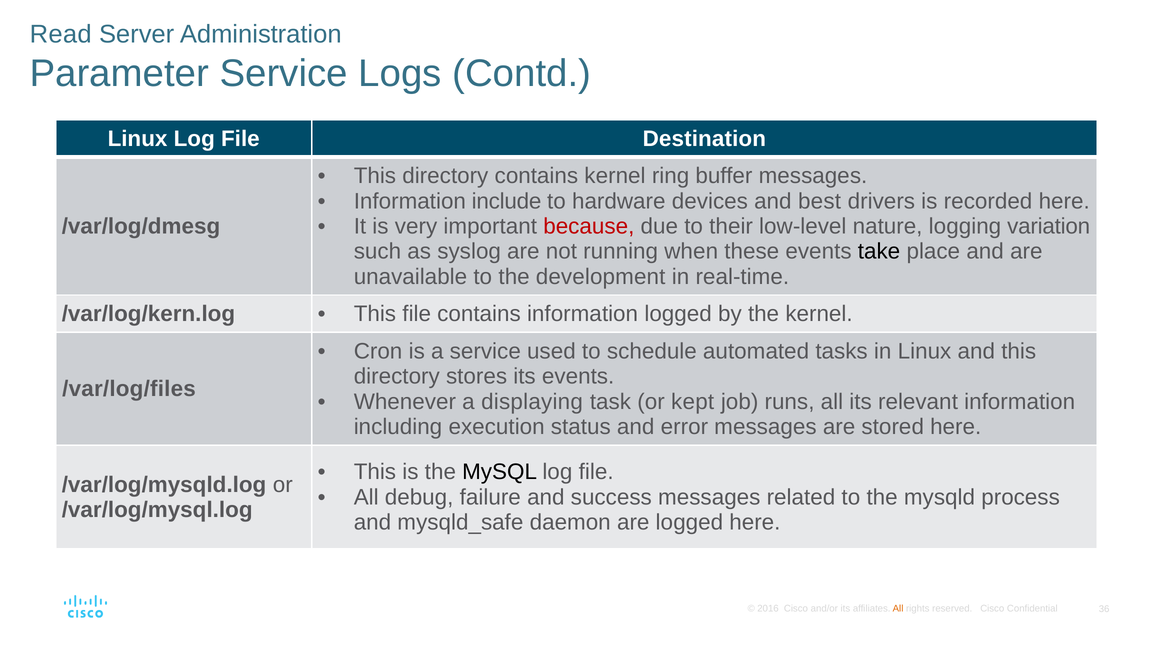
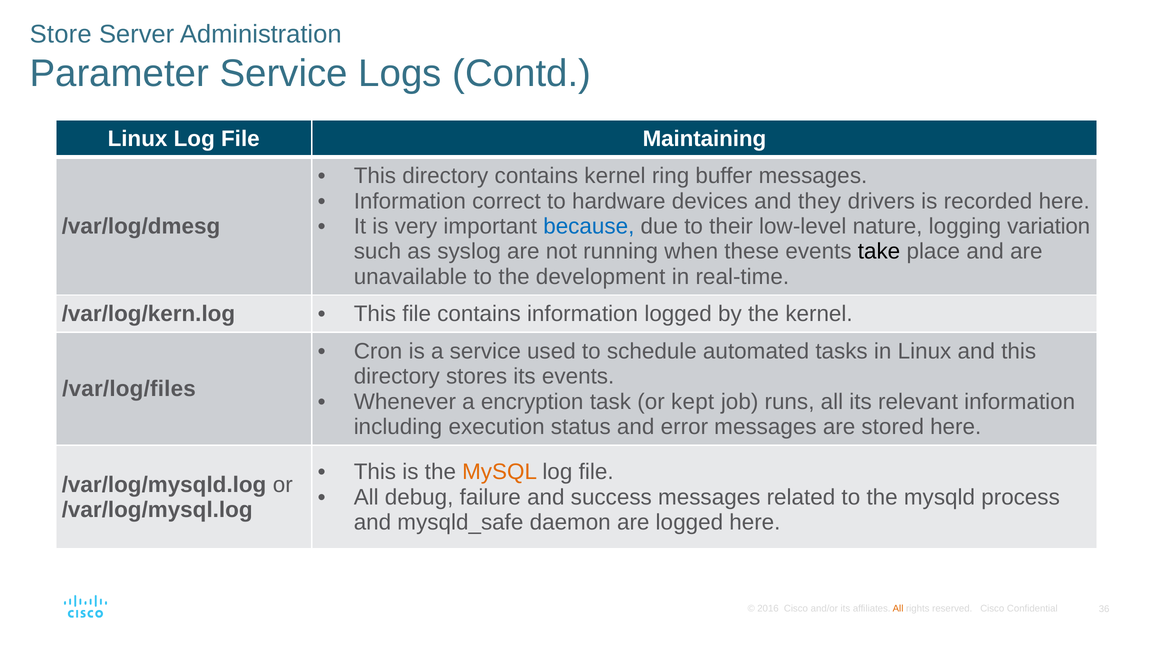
Read: Read -> Store (61, 34)
Destination: Destination -> Maintaining (704, 139)
include: include -> correct (506, 201)
best: best -> they (820, 201)
because colour: red -> blue (589, 226)
displaying: displaying -> encryption (532, 401)
MySQL colour: black -> orange (500, 472)
